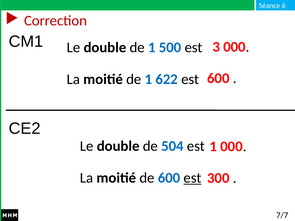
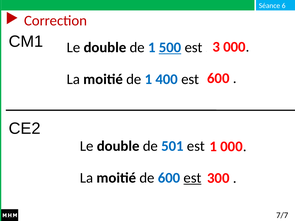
500 underline: none -> present (170, 48)
622: 622 -> 400 (167, 79)
504: 504 -> 501 (172, 146)
